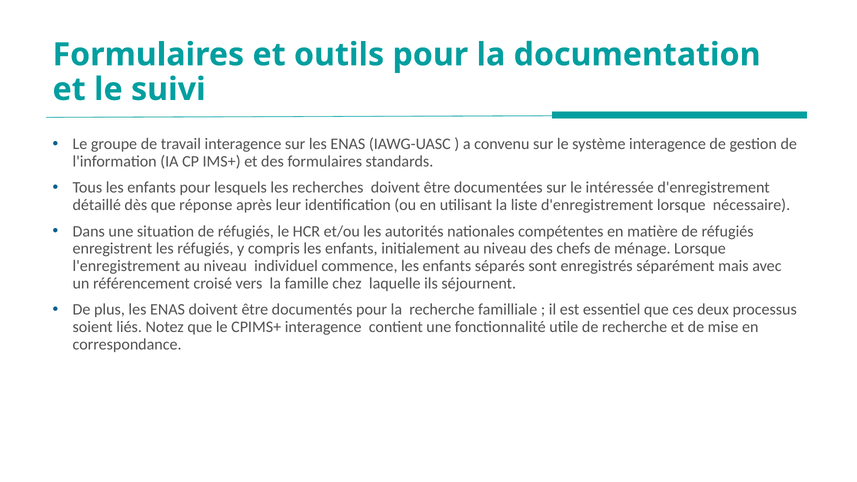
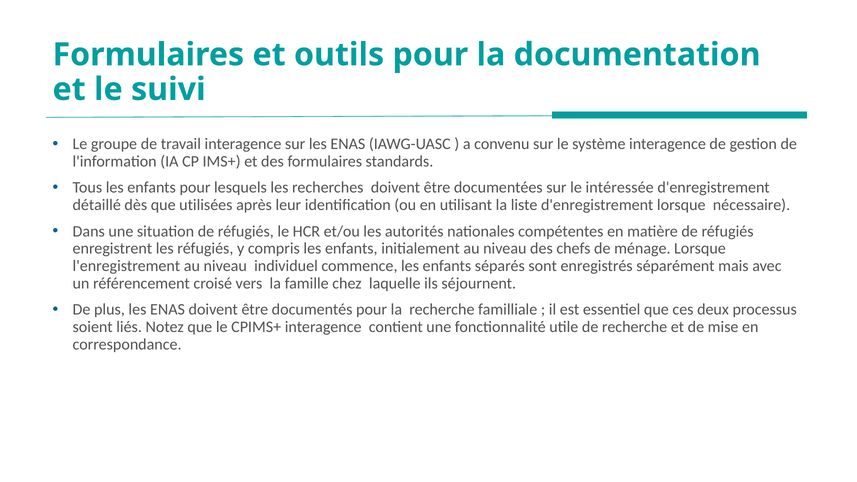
réponse: réponse -> utilisées (206, 205)
